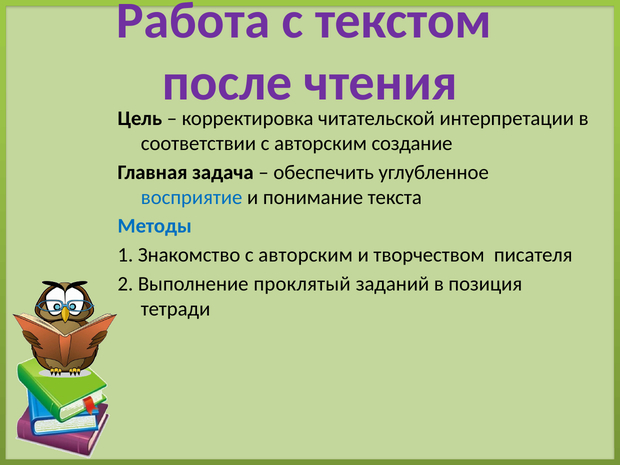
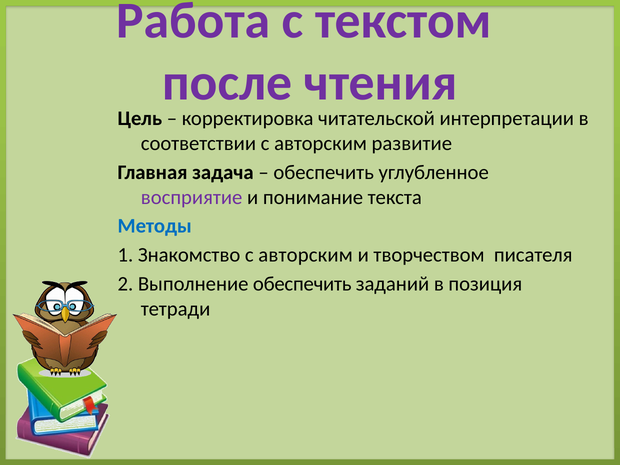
создание: создание -> развитие (412, 143)
восприятие colour: blue -> purple (192, 197)
Выполнение проклятый: проклятый -> обеспечить (302, 284)
